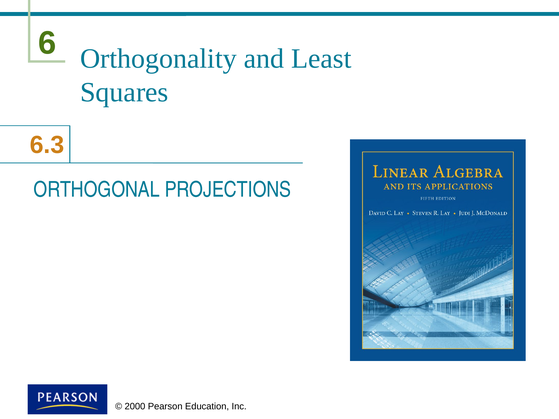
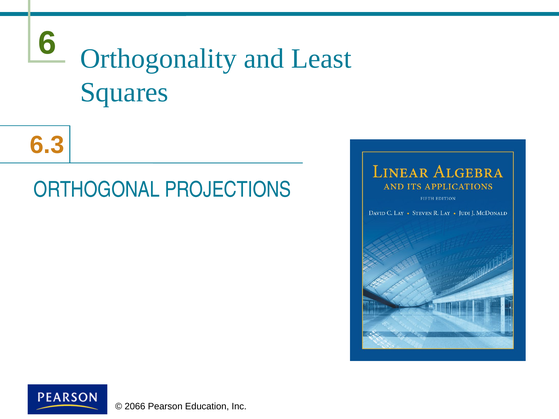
2000: 2000 -> 2066 (135, 407)
